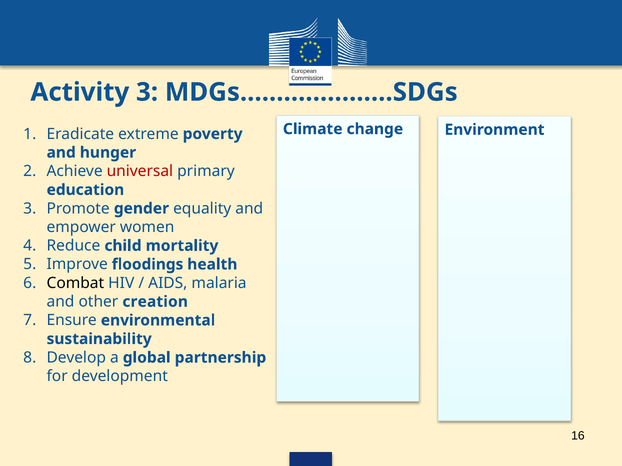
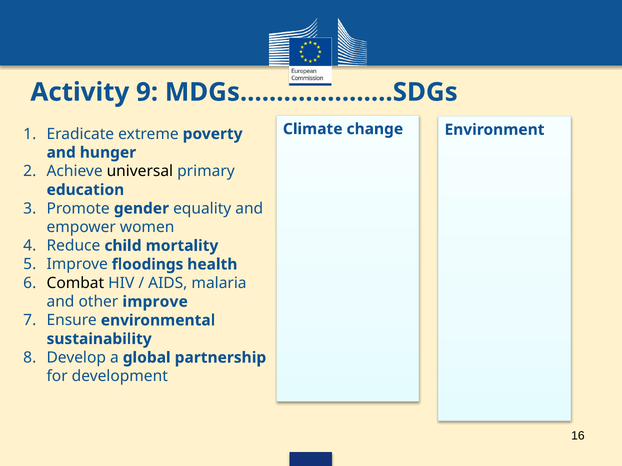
Activity 3: 3 -> 9 (147, 92)
universal colour: red -> black (140, 171)
other creation: creation -> improve (155, 302)
